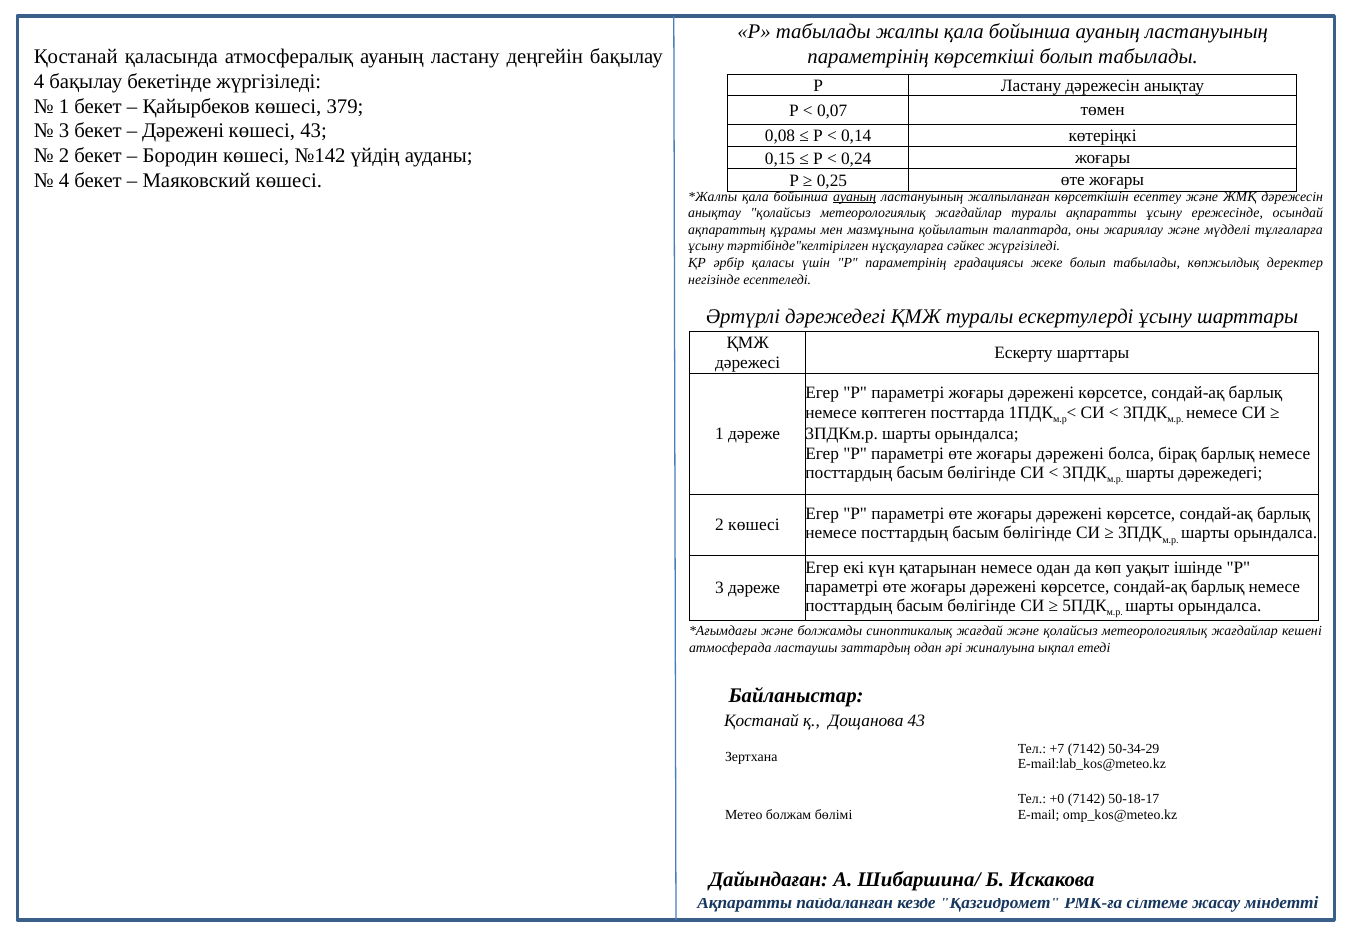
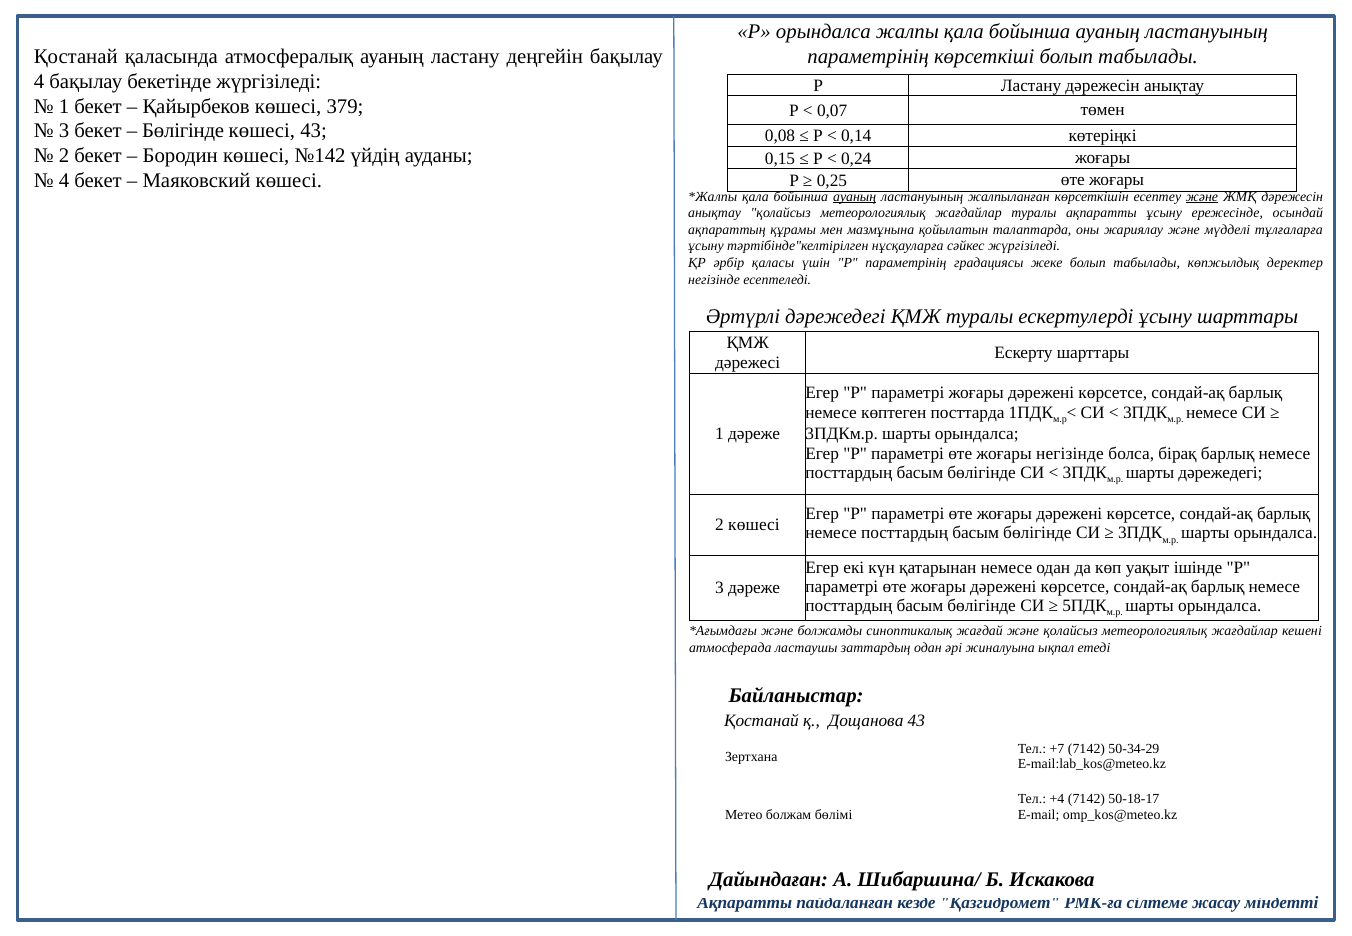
Р табылады: табылады -> орындалса (823, 32)
Дәрежені: Дәрежені -> Бөлігінде (183, 131)
және underline: none -> present (1202, 197)
дәрежені: дәрежені -> негізінде (1070, 453)
+0: +0 -> +4 (1057, 799)
